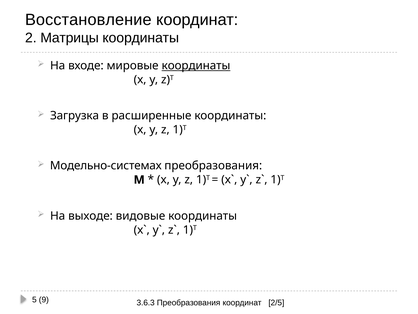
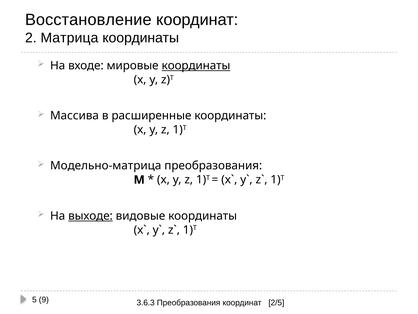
Матрицы: Матрицы -> Матрица (69, 38)
Загрузка: Загрузка -> Массива (74, 116)
Модельно-системах: Модельно-системах -> Модельно-матрица (106, 166)
выходе underline: none -> present (90, 216)
